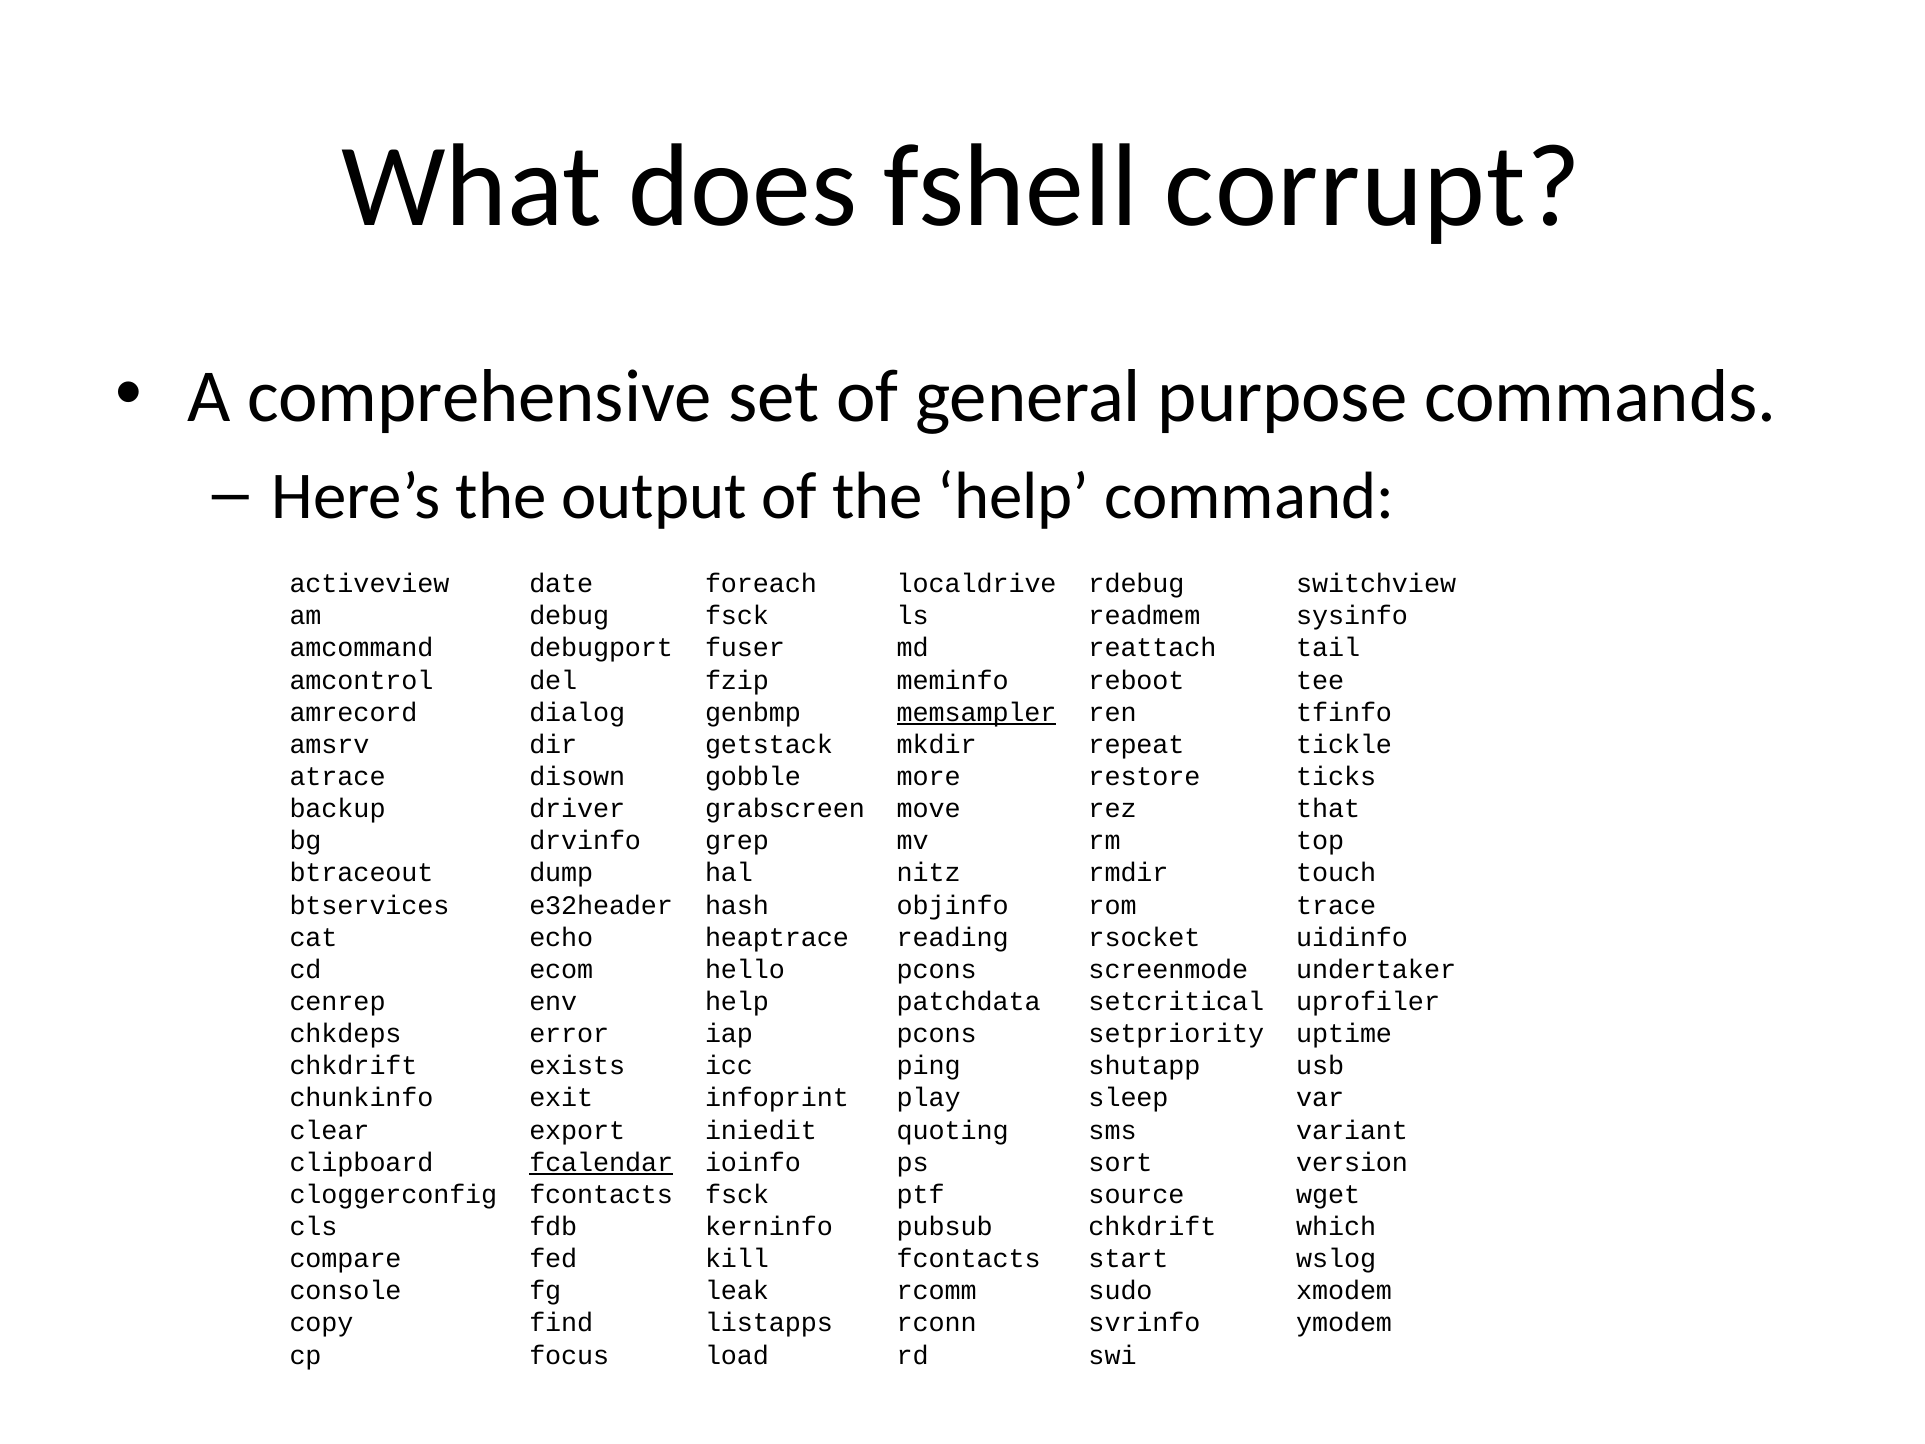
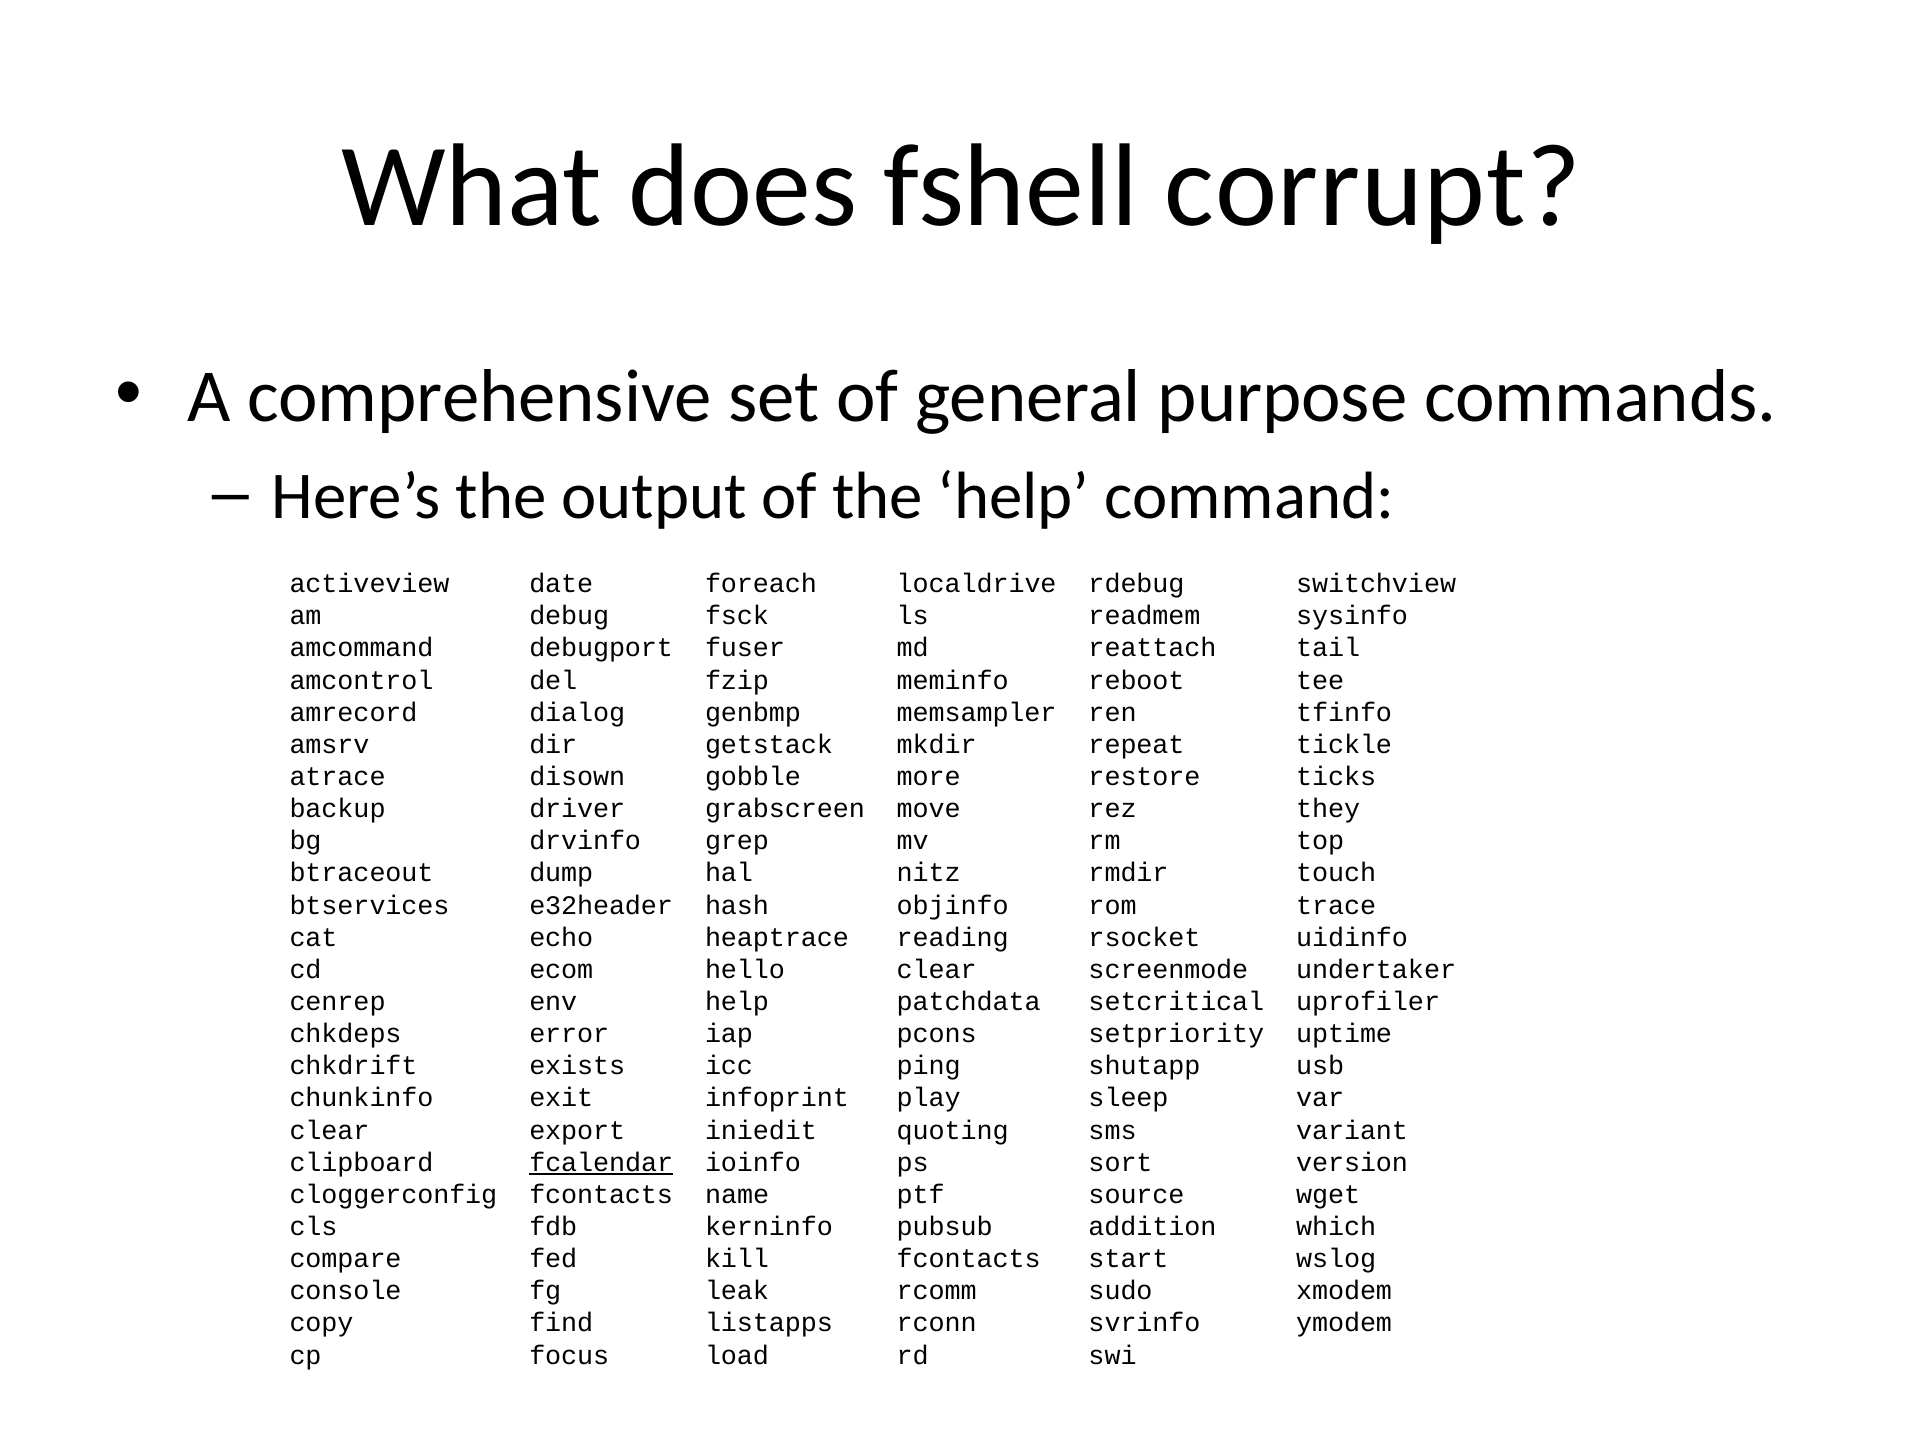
memsampler underline: present -> none (977, 712)
that: that -> they (1328, 809)
hello pcons: pcons -> clear (937, 969)
fcontacts fsck: fsck -> name (737, 1194)
pubsub chkdrift: chkdrift -> addition (1152, 1226)
